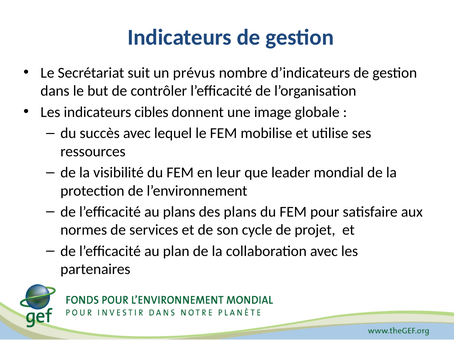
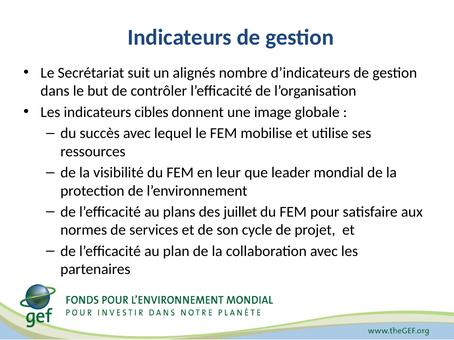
prévus: prévus -> alignés (194, 73)
des plans: plans -> juillet (240, 212)
